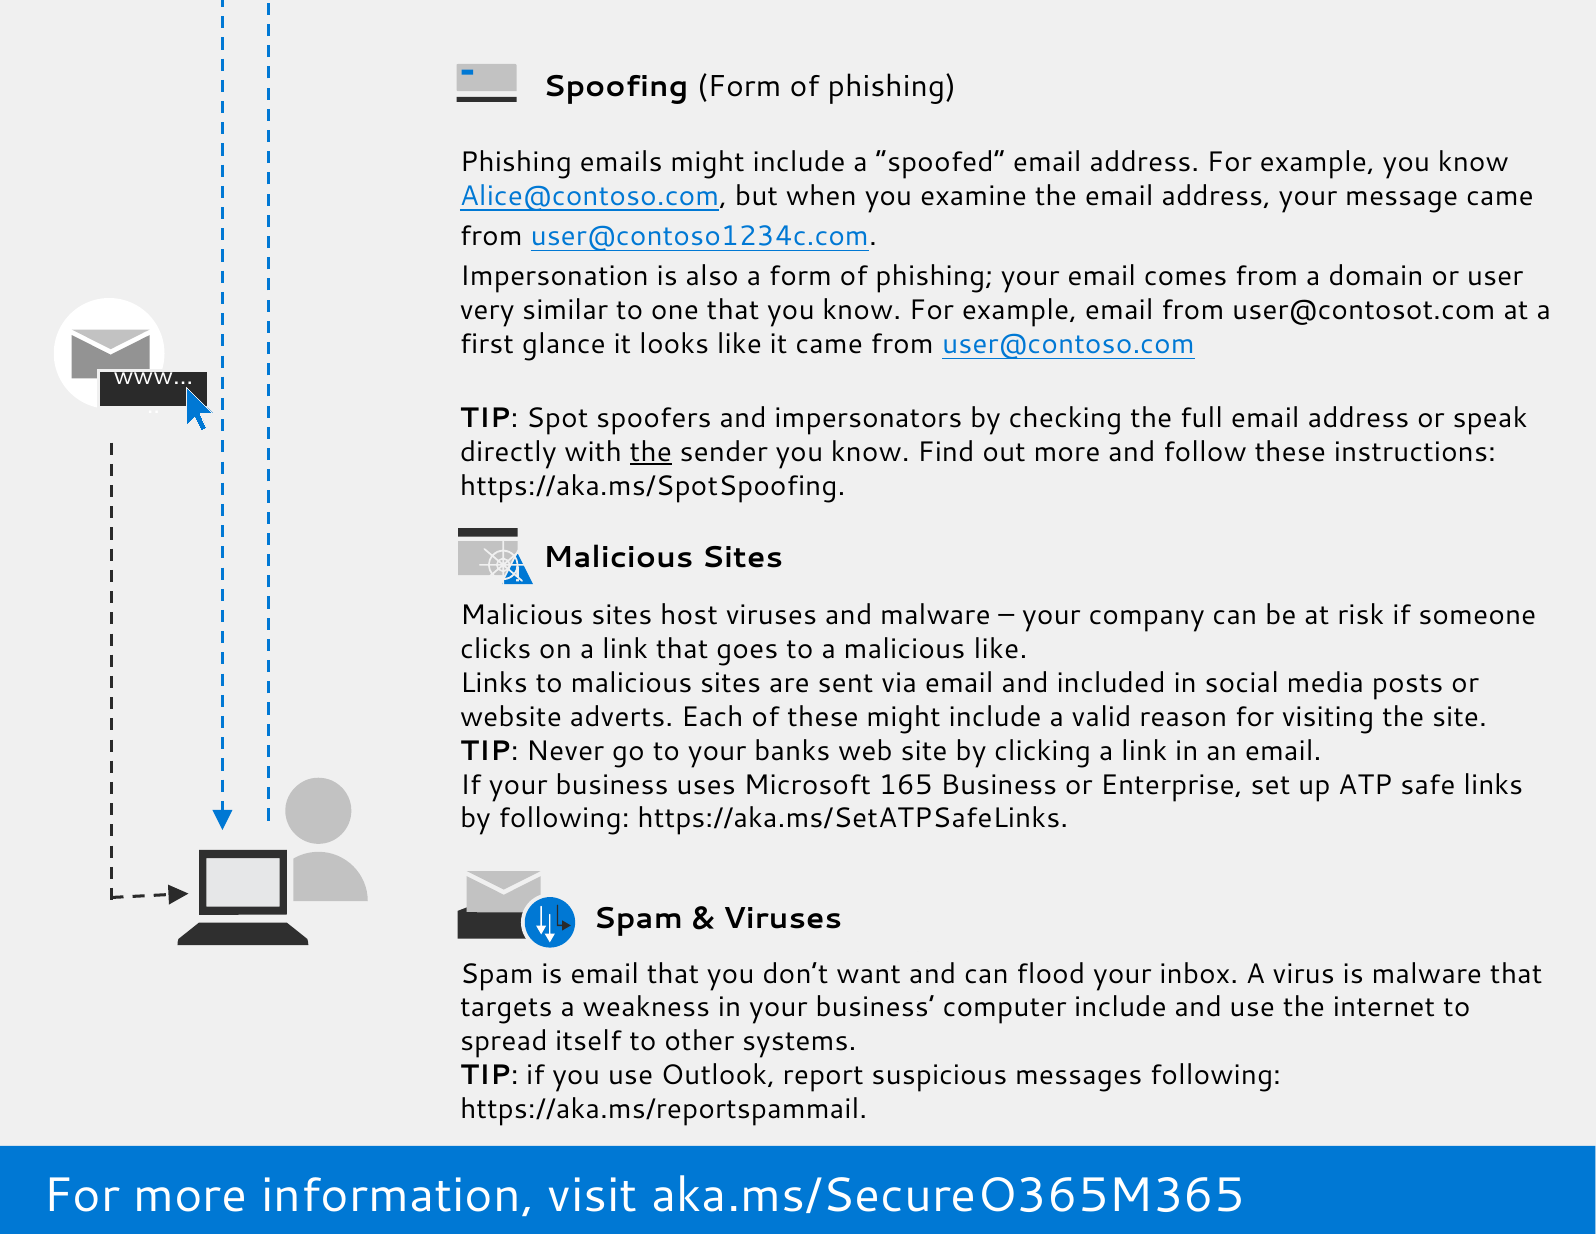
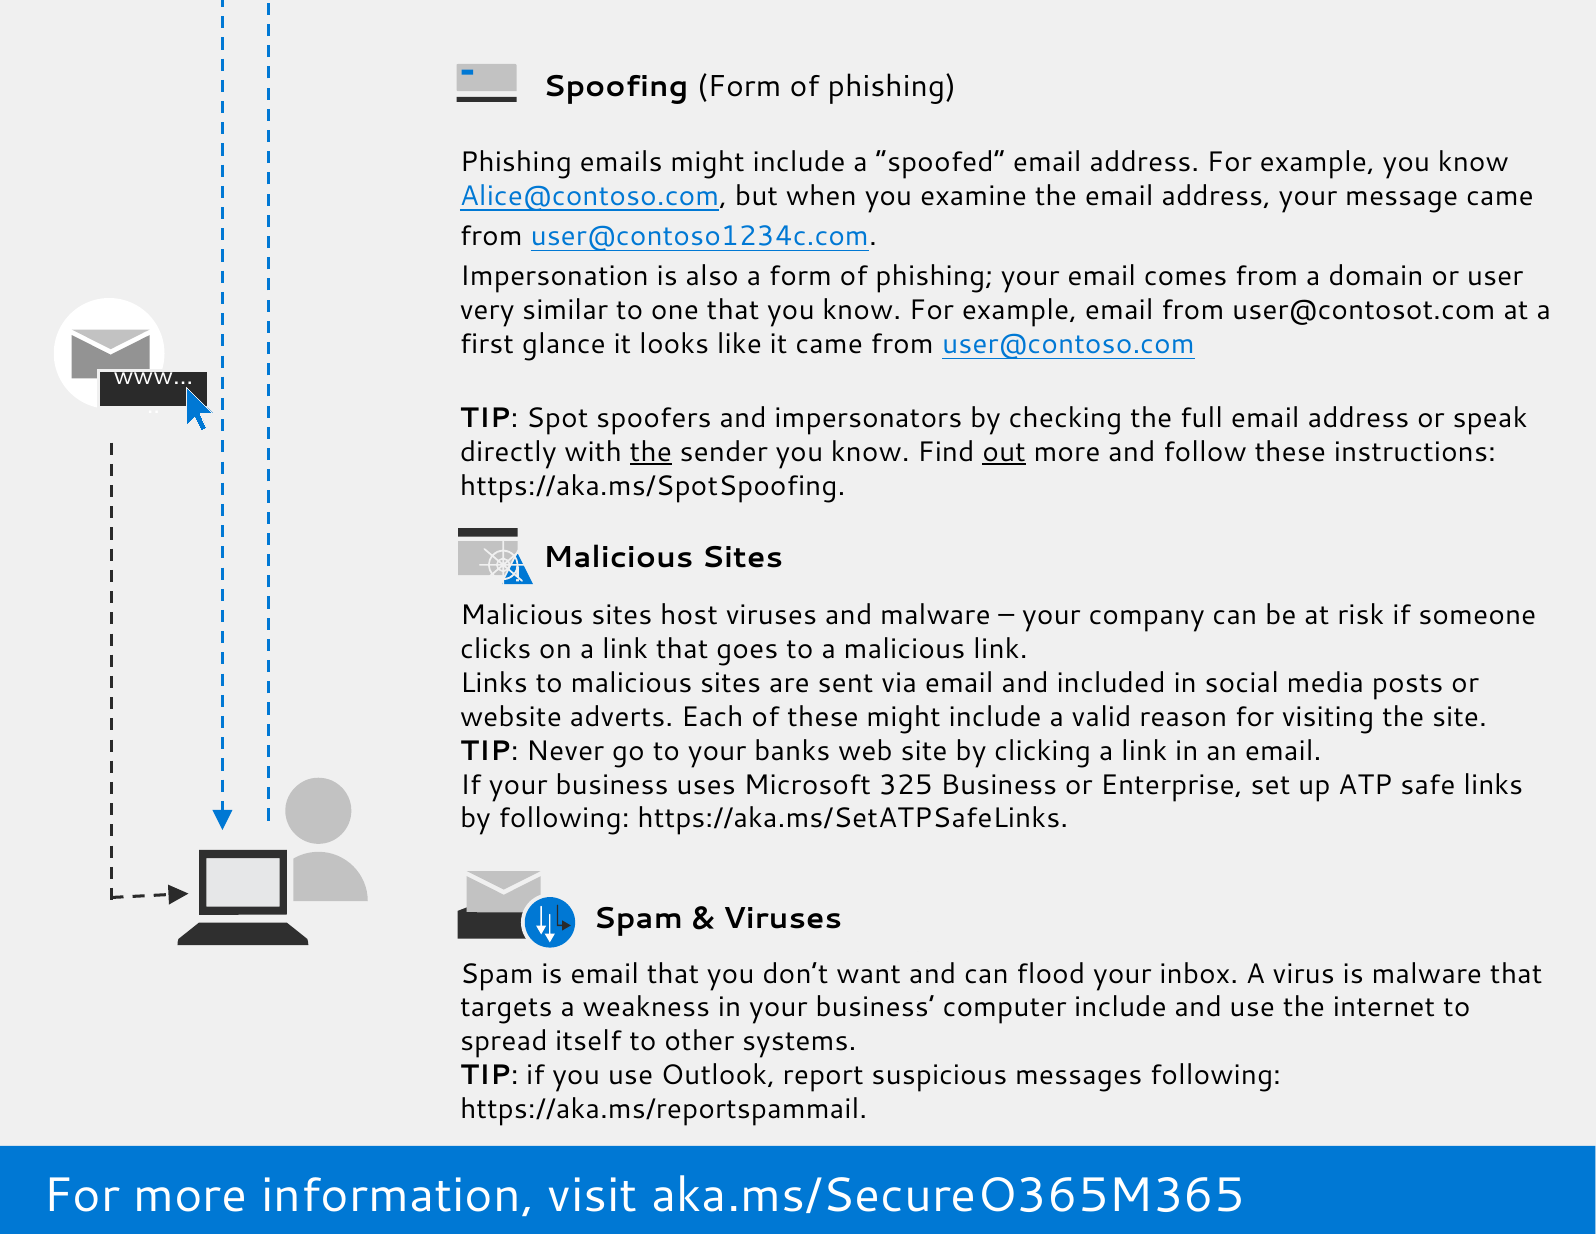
out underline: none -> present (1004, 452)
malicious like: like -> link (1000, 649)
165: 165 -> 325 (906, 784)
